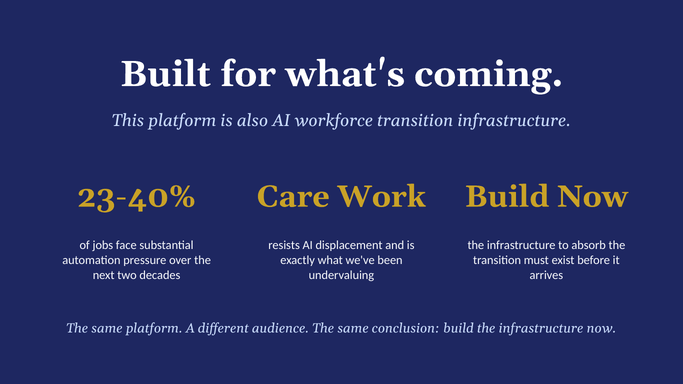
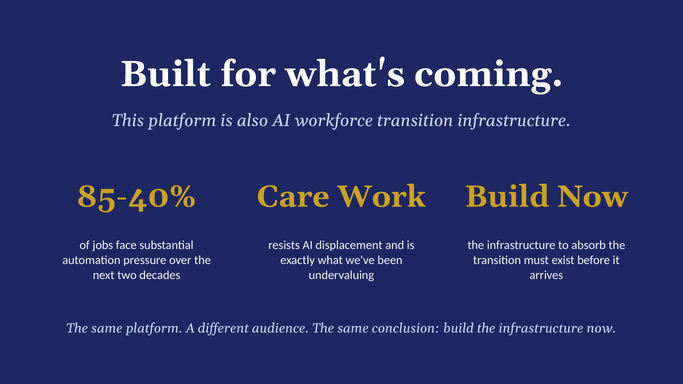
23-40%: 23-40% -> 85-40% (136, 197)
